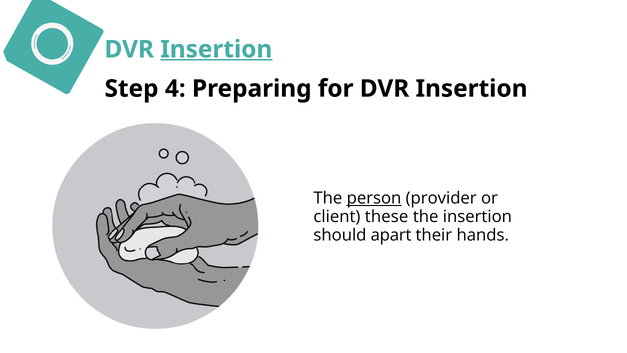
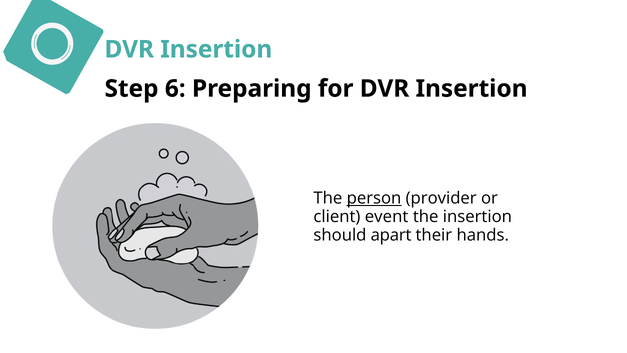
Insertion underline: present -> none (216, 49)
4: 4 -> 6 (175, 89)
these: these -> event (387, 217)
